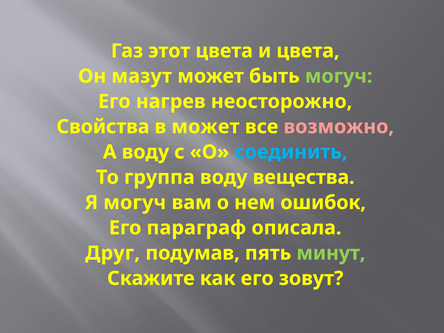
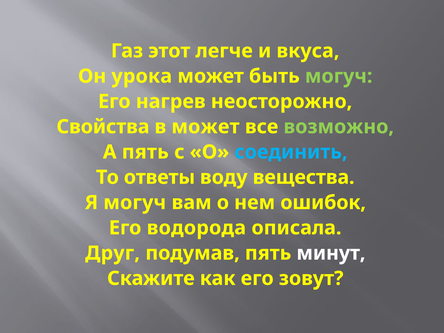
этот цвета: цвета -> легче (224, 51)
и цвета: цвета -> вкуса (308, 51)
мазут: мазут -> урока (142, 76)
возможно colour: pink -> light green (339, 127)
А воду: воду -> пять (145, 152)
группа: группа -> ответы (159, 177)
параграф: параграф -> водорода (196, 228)
минут colour: light green -> white (331, 253)
